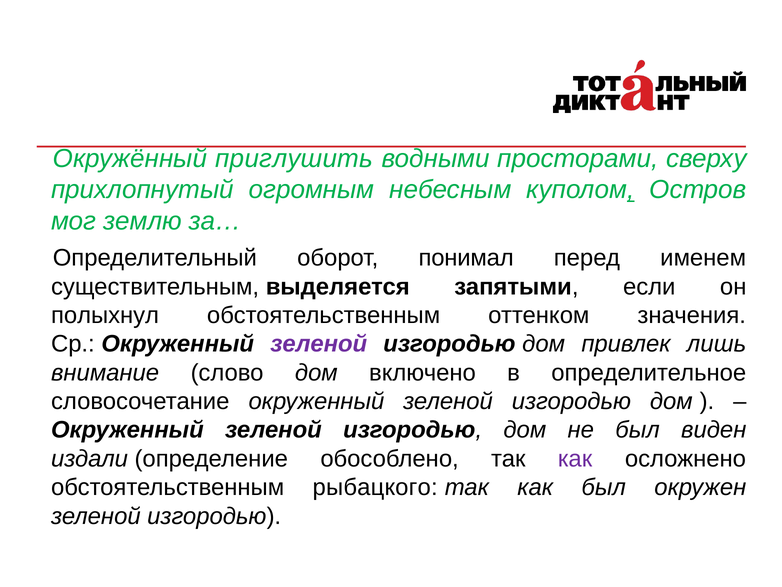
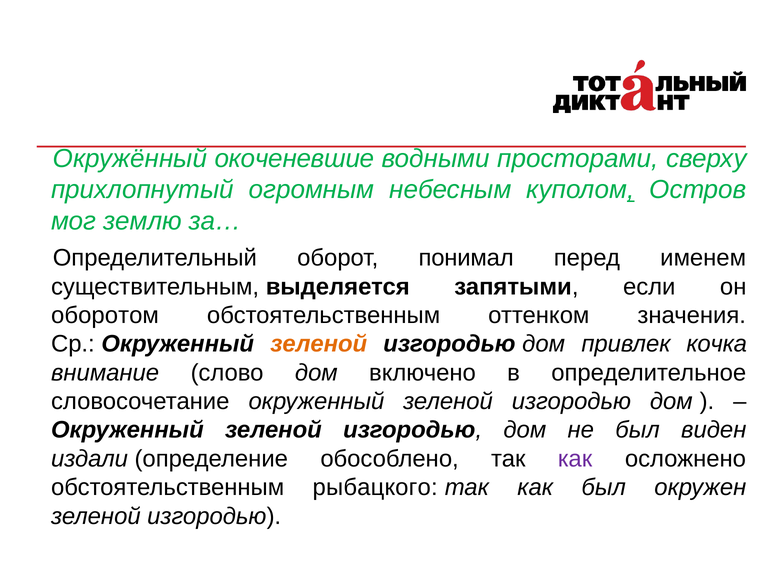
приглушить: приглушить -> окоченевшие (295, 158)
полыхнул: полыхнул -> оборотом (105, 315)
зеленой colour: purple -> orange (319, 344)
лишь: лишь -> кочка (717, 344)
